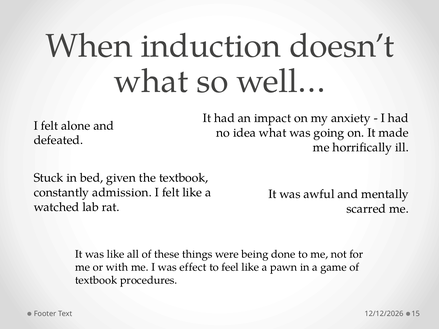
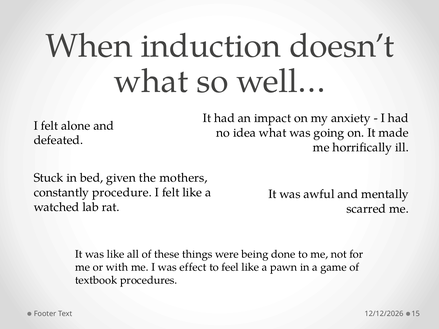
the textbook: textbook -> mothers (183, 178)
admission: admission -> procedure (122, 193)
